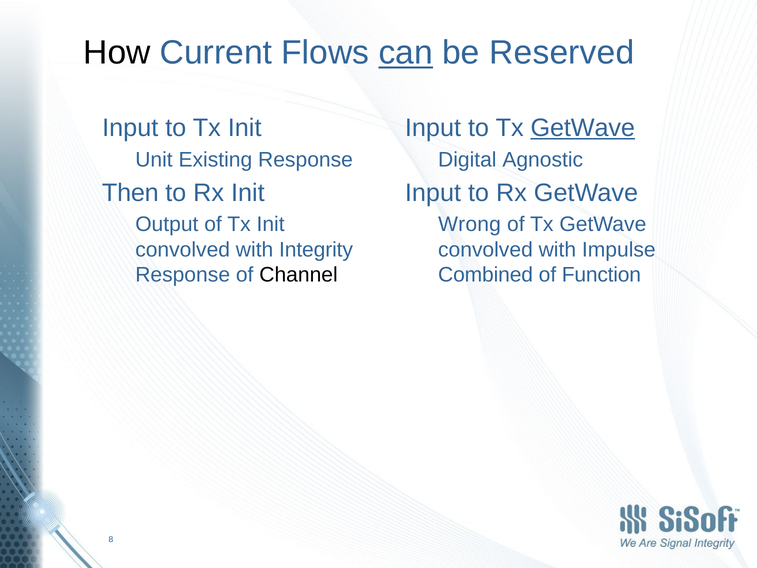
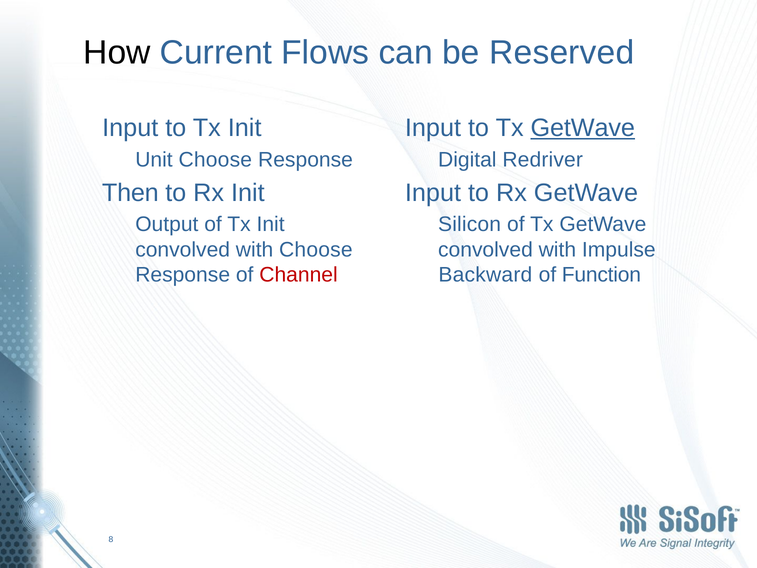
can underline: present -> none (406, 53)
Unit Existing: Existing -> Choose (215, 160)
Agnostic: Agnostic -> Redriver (543, 160)
Wrong: Wrong -> Silicon (470, 224)
with Integrity: Integrity -> Choose (316, 250)
Channel colour: black -> red (299, 275)
Combined: Combined -> Backward (485, 275)
